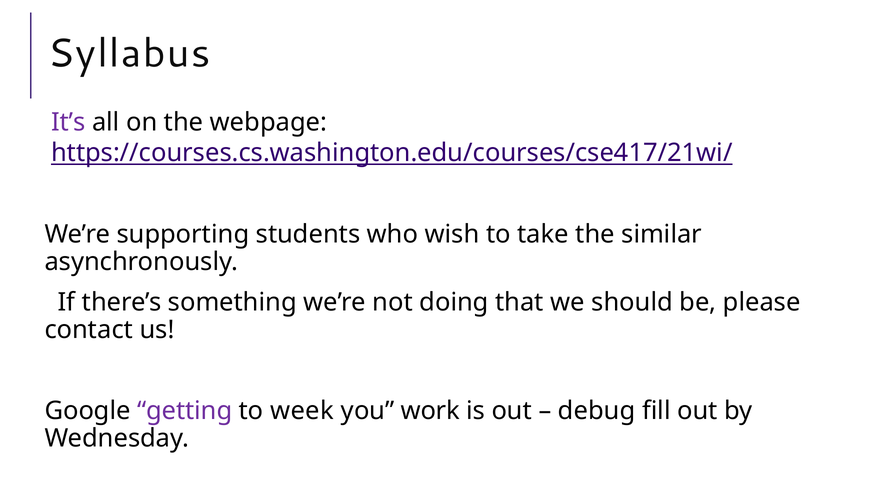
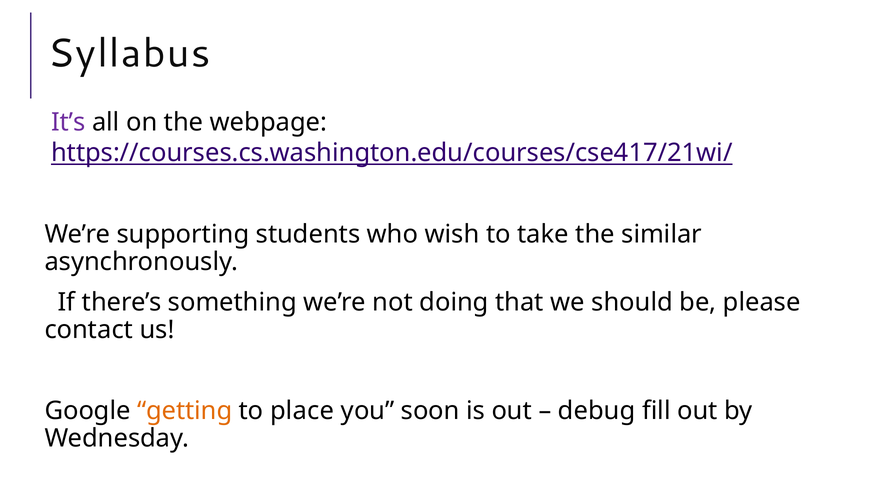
getting colour: purple -> orange (185, 410)
week: week -> place (302, 410)
work: work -> soon (430, 410)
